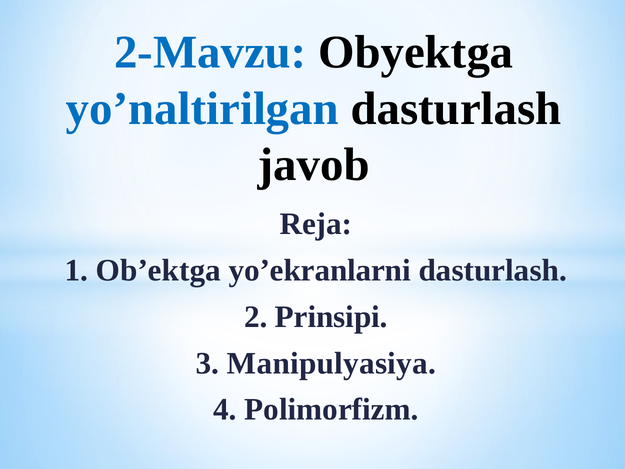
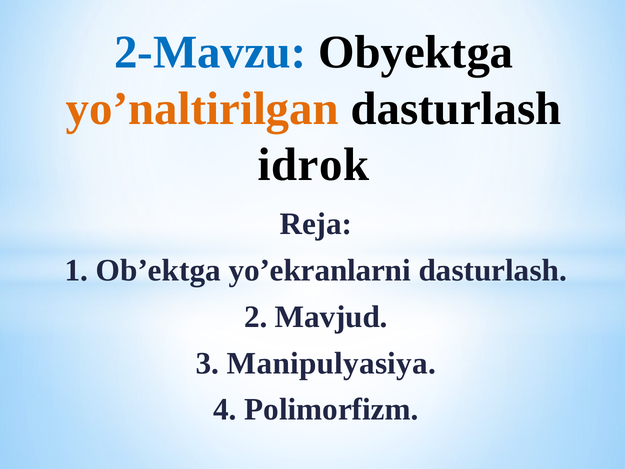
yo’naltirilgan colour: blue -> orange (202, 109)
javob: javob -> idrok (313, 165)
Prinsipi: Prinsipi -> Mavjud (331, 317)
